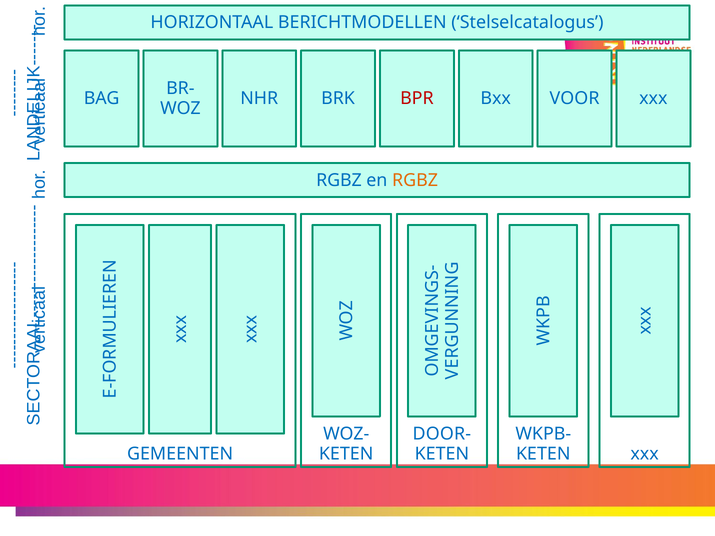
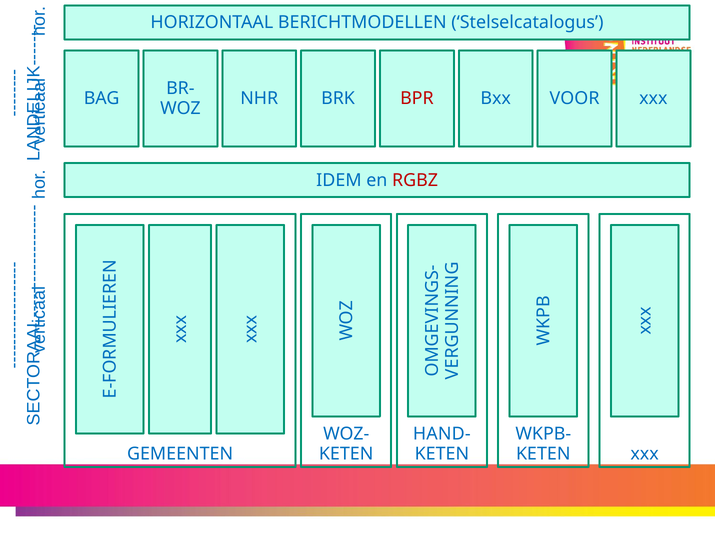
RGBZ: RGBZ -> IDEM (339, 180)
RGBZ colour: orange -> red (415, 180)
DOOR-: DOOR- -> HAND- (442, 434)
